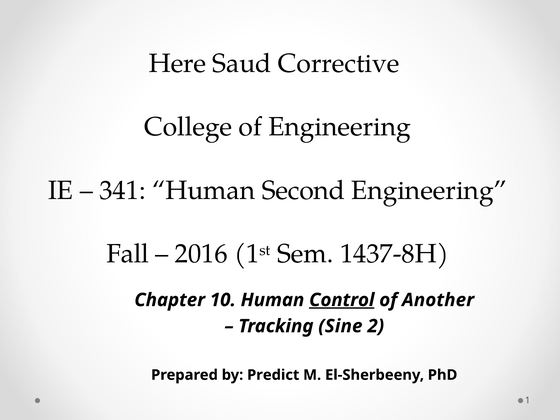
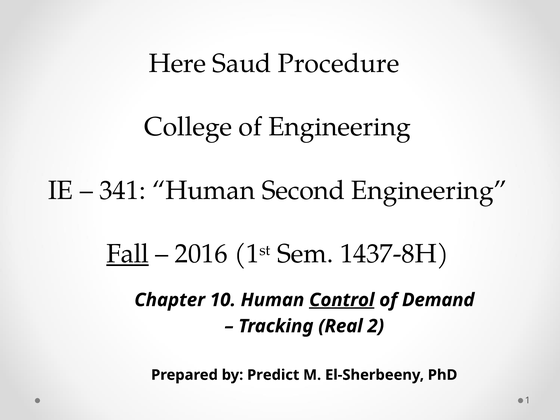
Corrective: Corrective -> Procedure (339, 63)
Fall underline: none -> present (128, 254)
Another: Another -> Demand (438, 300)
Sine: Sine -> Real (341, 326)
